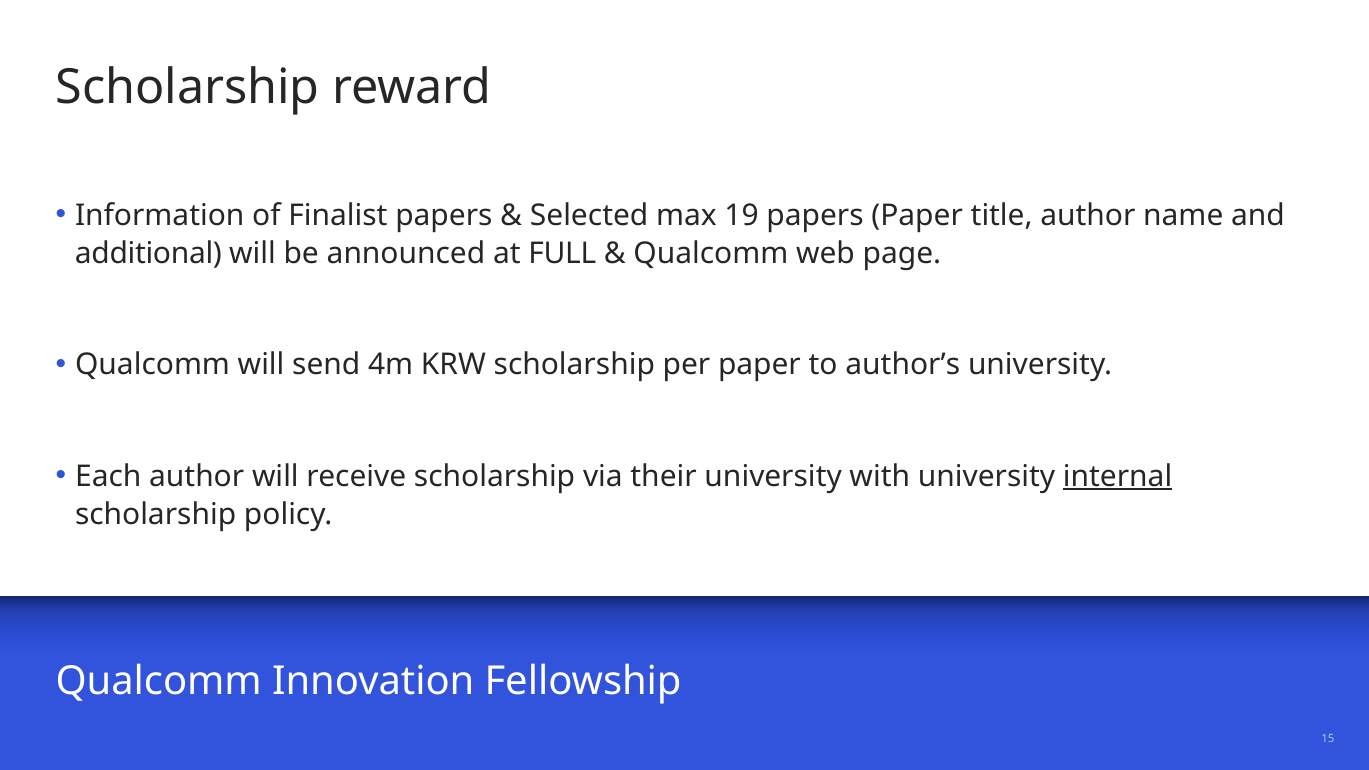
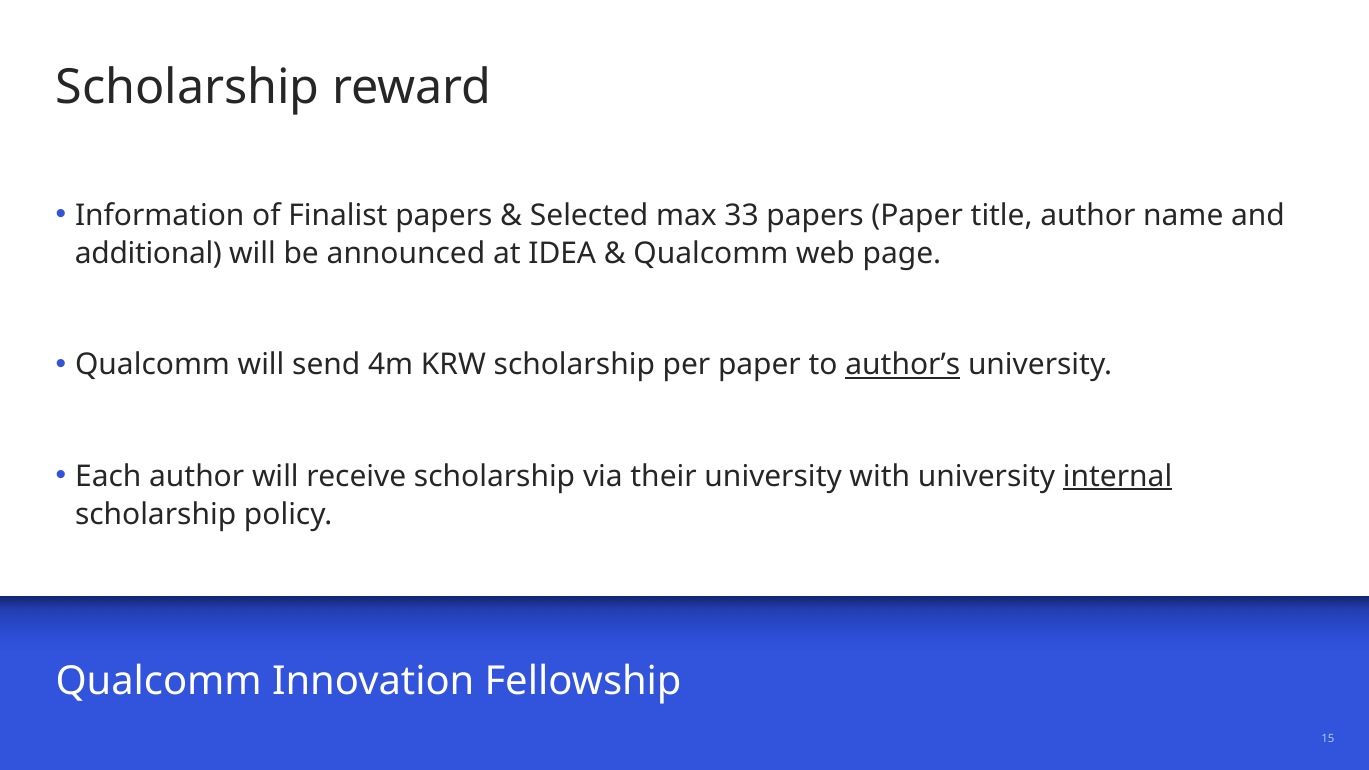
19: 19 -> 33 (742, 216)
FULL: FULL -> IDEA (562, 254)
author’s underline: none -> present (903, 365)
